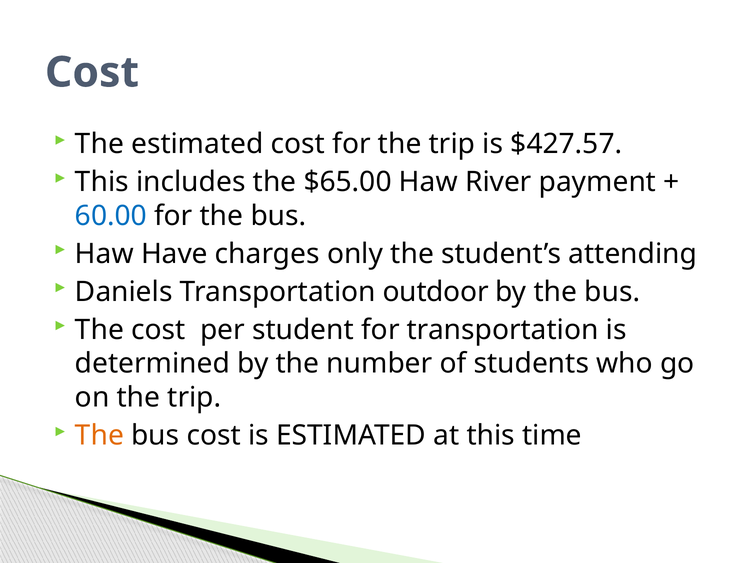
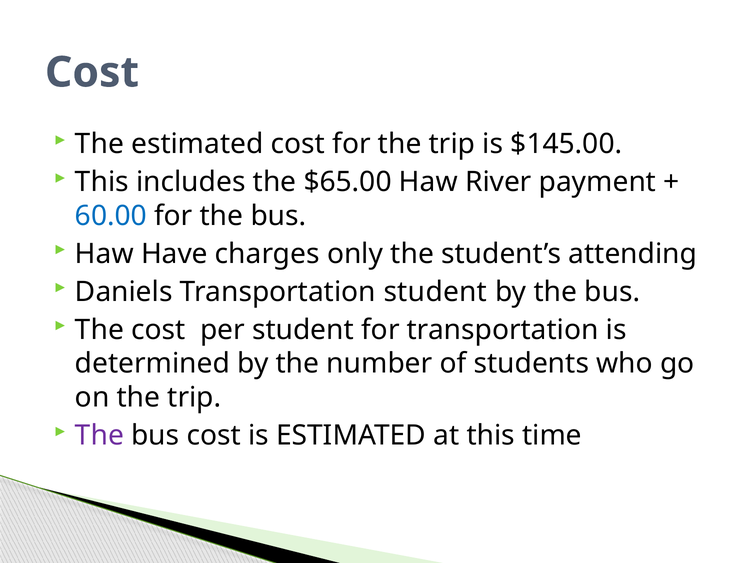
$427.57: $427.57 -> $145.00 (566, 144)
Transportation outdoor: outdoor -> student (435, 292)
The colour: orange -> purple (99, 436)
